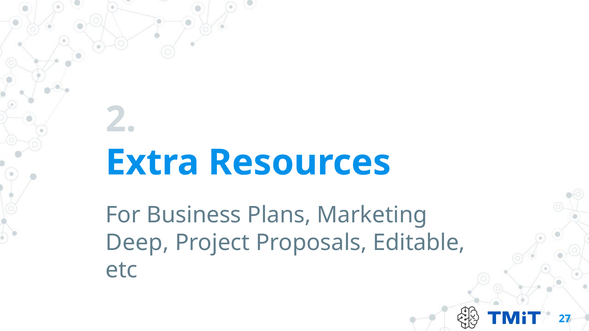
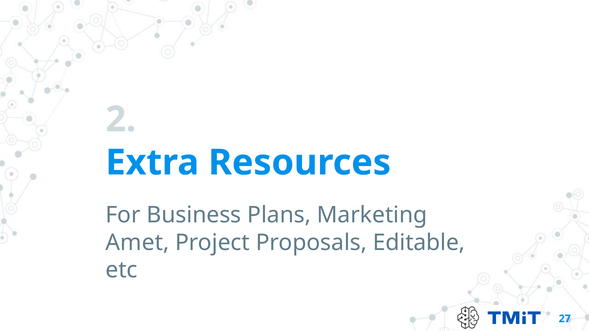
Deep: Deep -> Amet (137, 243)
